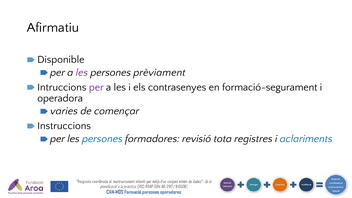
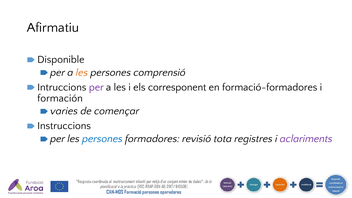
les colour: purple -> orange (82, 72)
prèviament: prèviament -> comprensió (160, 72)
contrasenyes: contrasenyes -> corresponent (177, 87)
formació-segurament: formació-segurament -> formació-formadores (270, 87)
operadora: operadora -> formación (60, 98)
aclariments colour: blue -> purple (306, 139)
